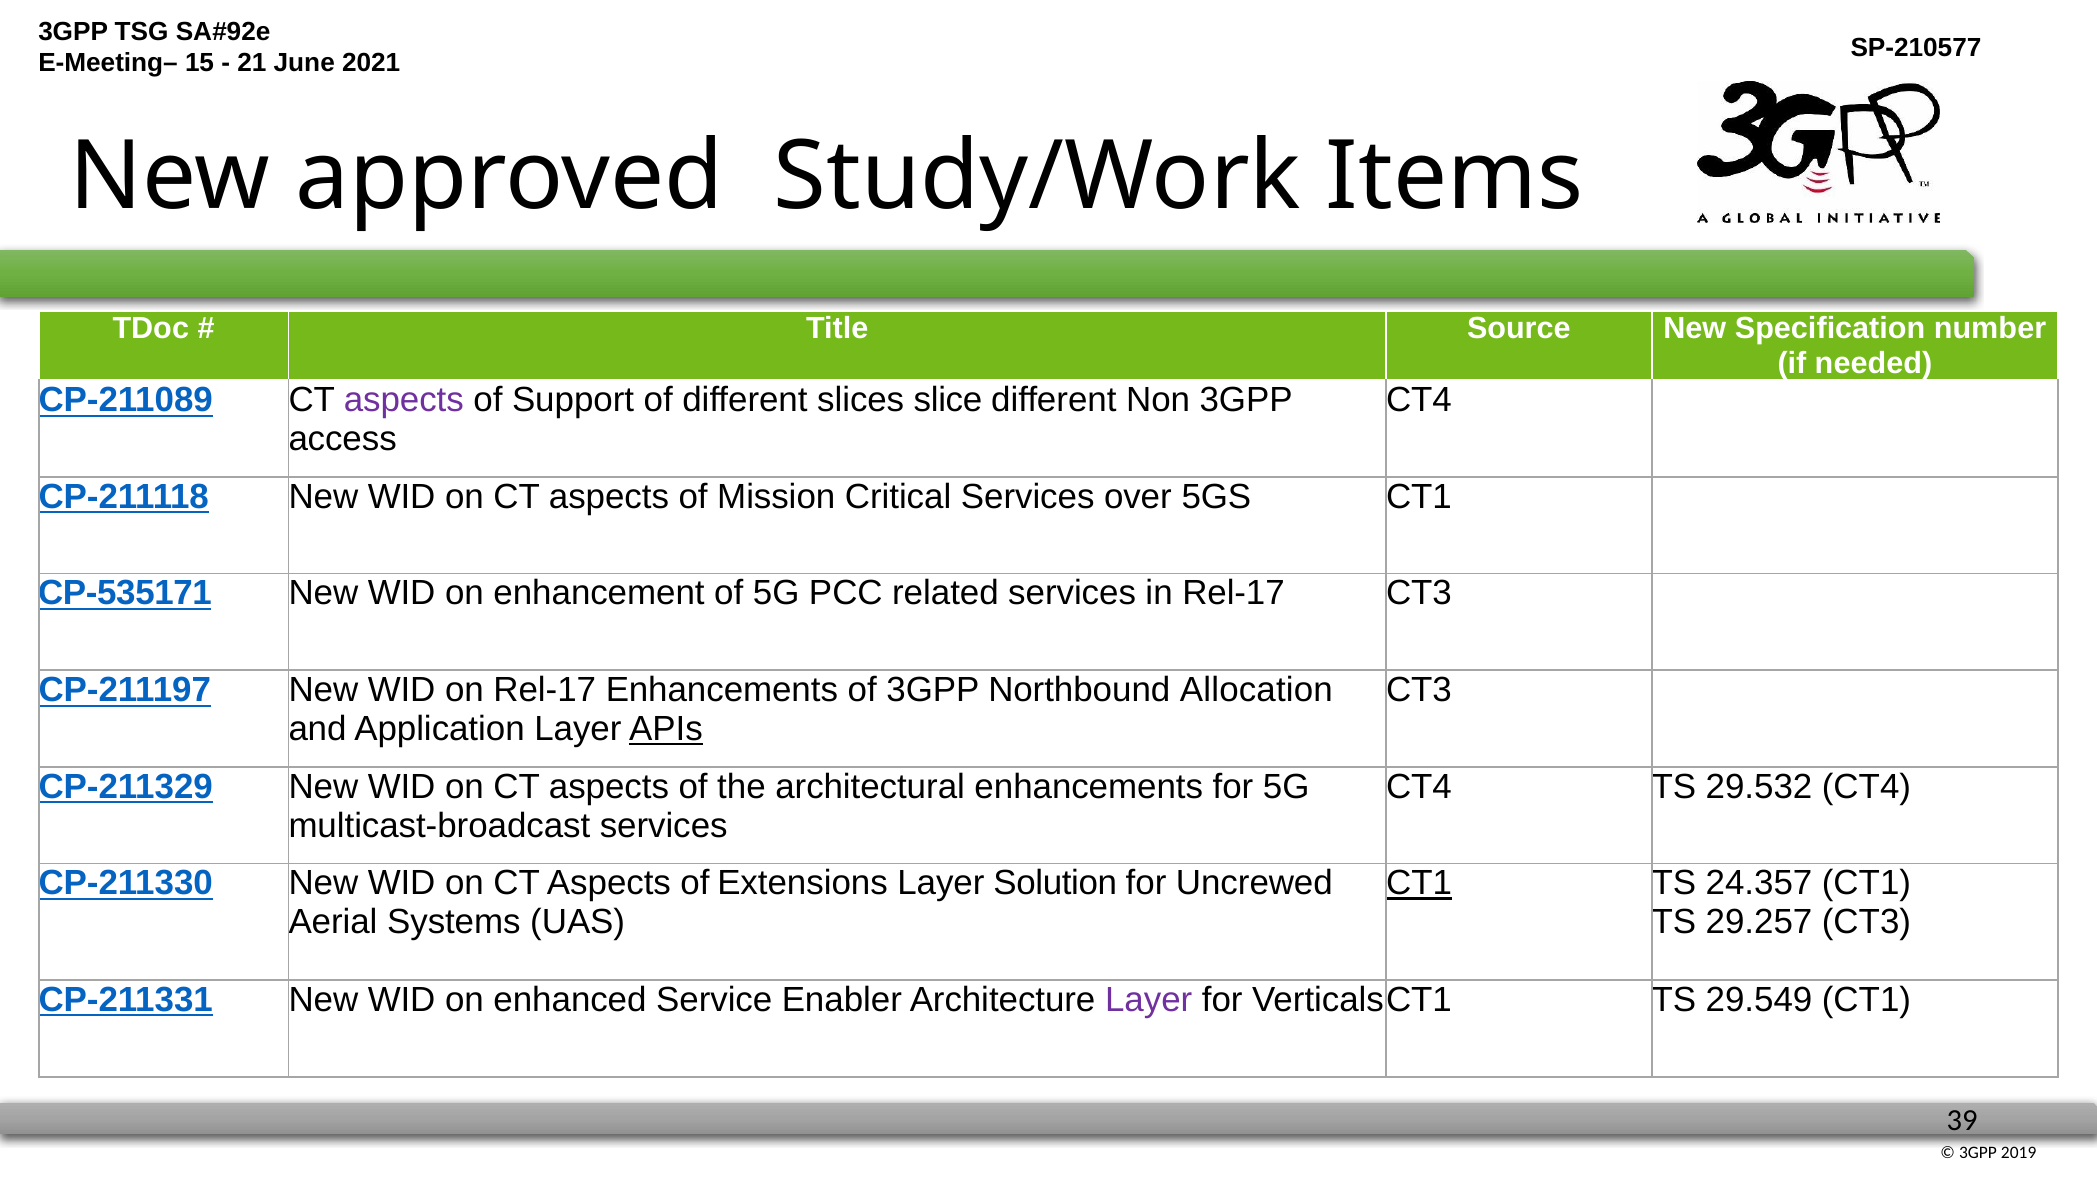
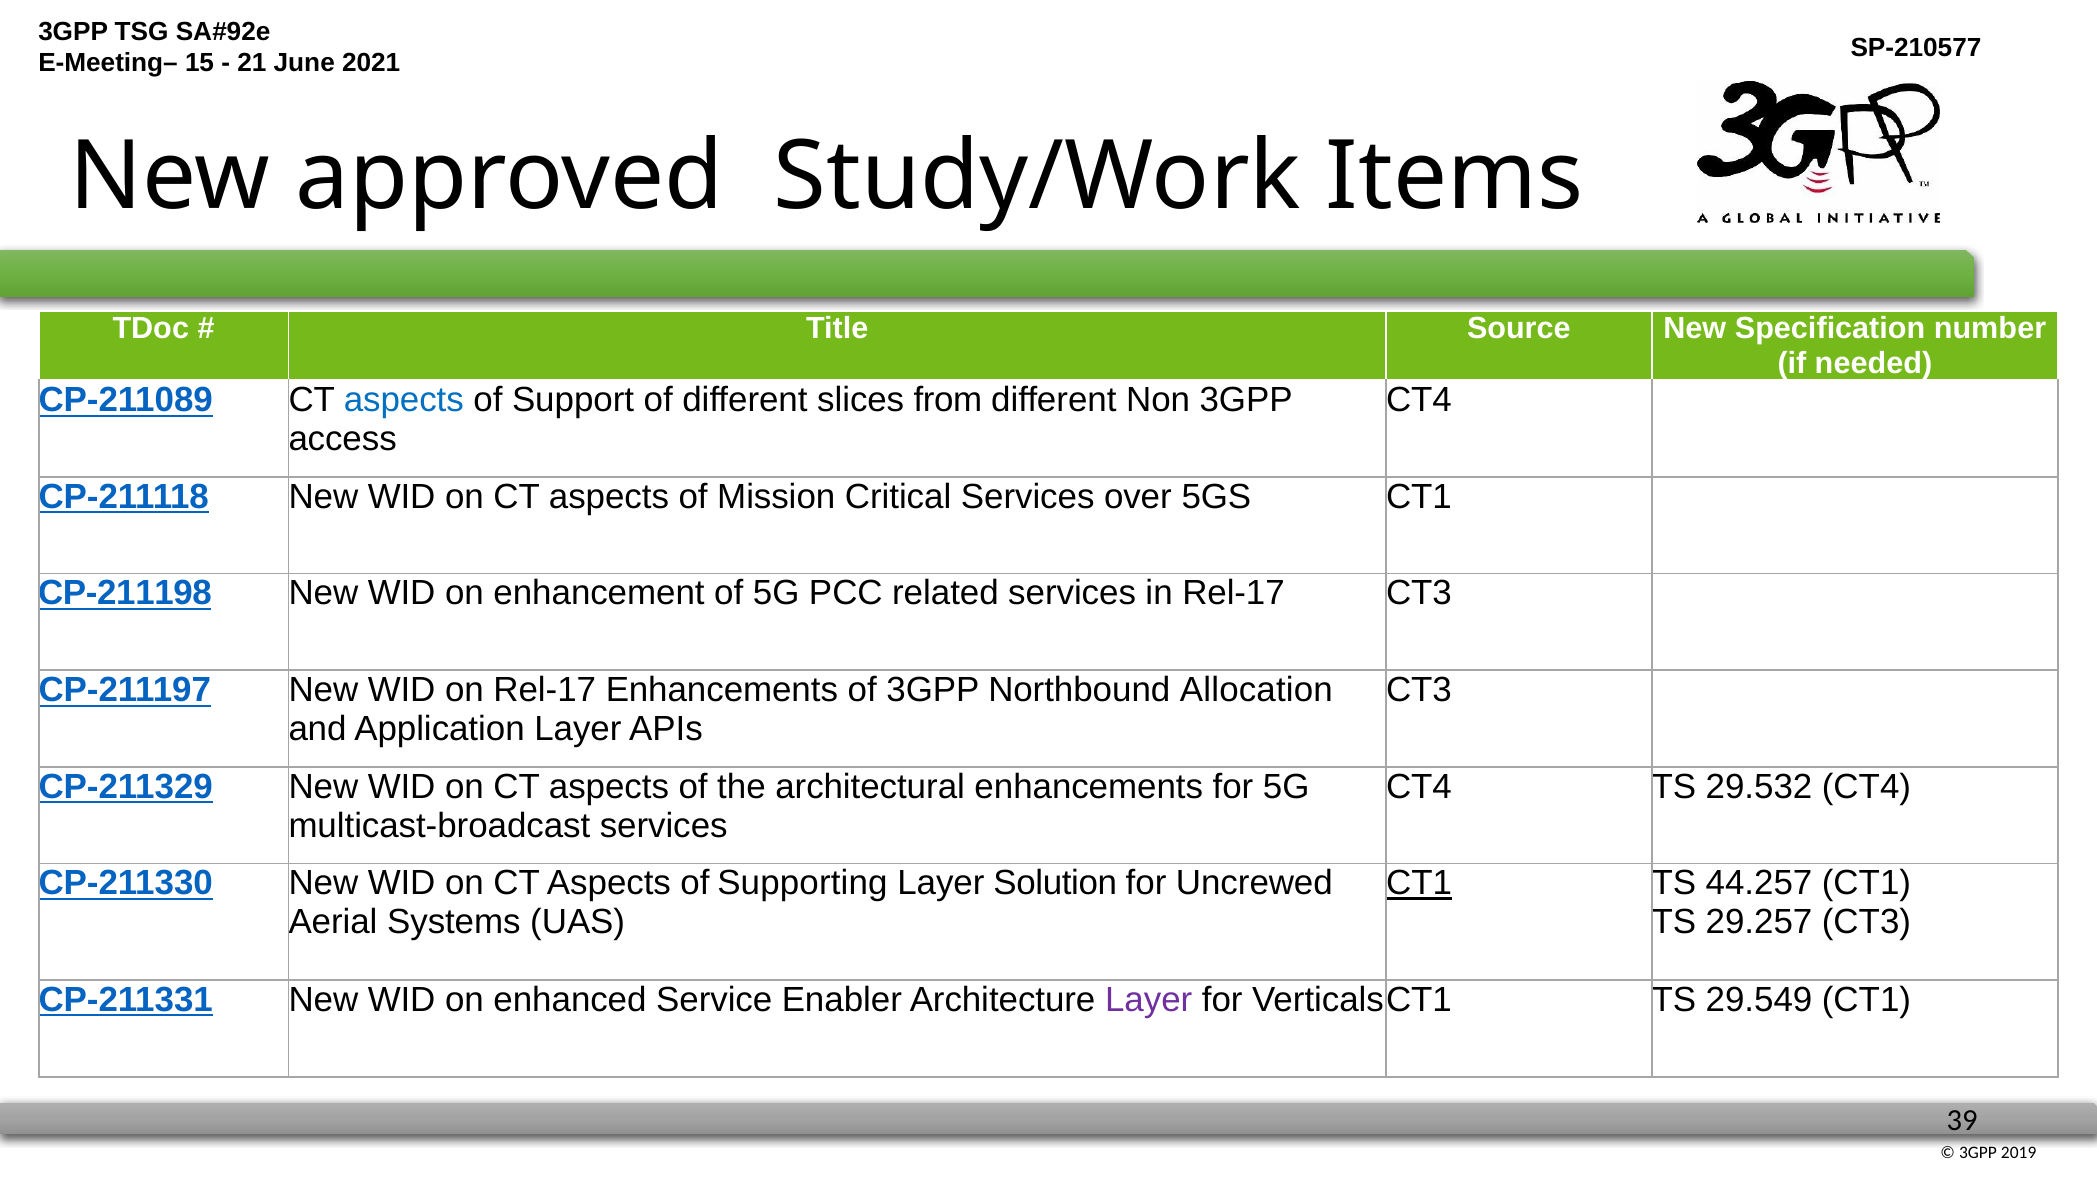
aspects colour: purple -> blue (404, 400)
slice: slice -> from (948, 400)
CP-535171: CP-535171 -> CP-211198 (125, 594)
APIs underline: present -> none (666, 729)
Extensions: Extensions -> Supporting (802, 884)
24.357: 24.357 -> 44.257 (1759, 884)
